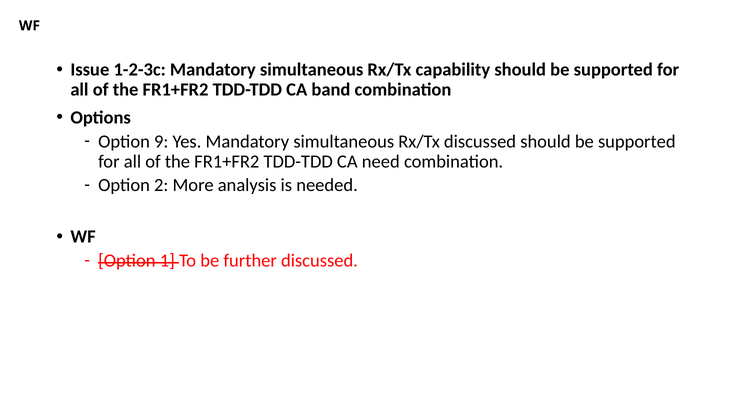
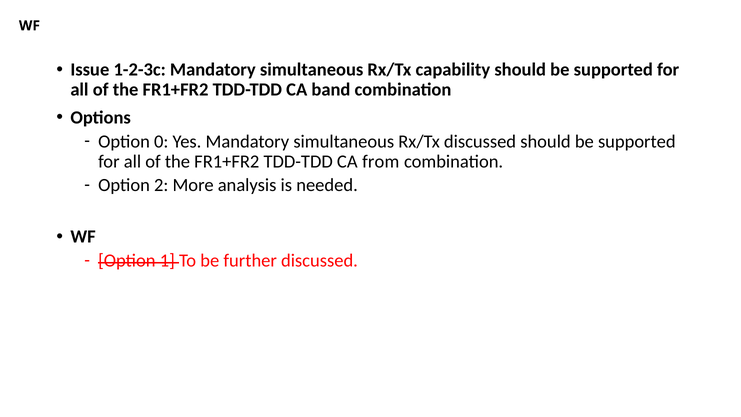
9: 9 -> 0 (161, 141)
need: need -> from (381, 161)
